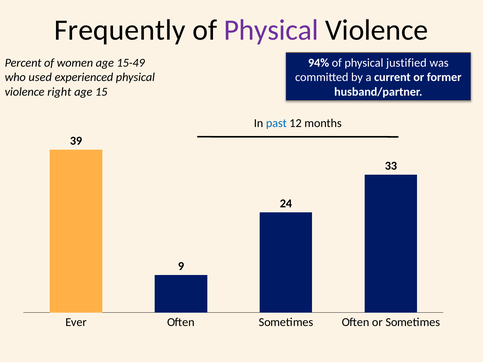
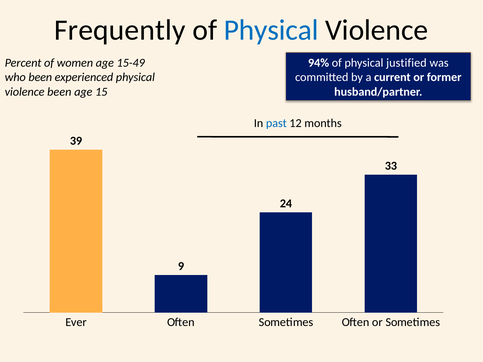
Physical colour: purple -> blue (271, 30)
who used: used -> been (40, 77)
violence right: right -> been (59, 92)
